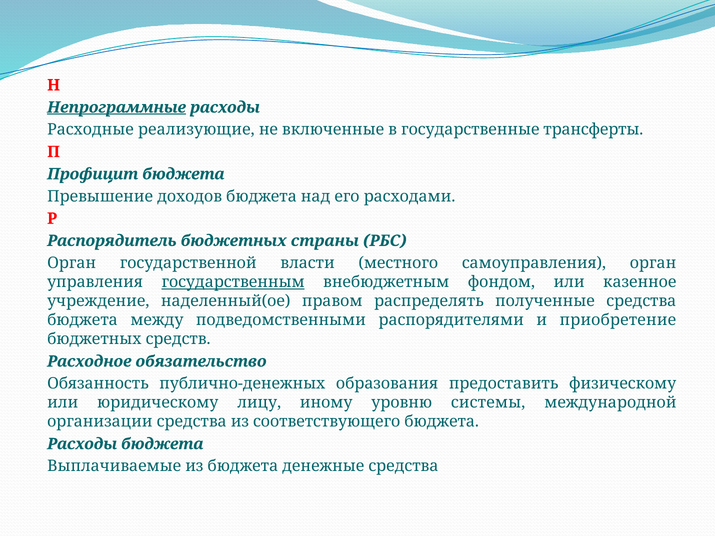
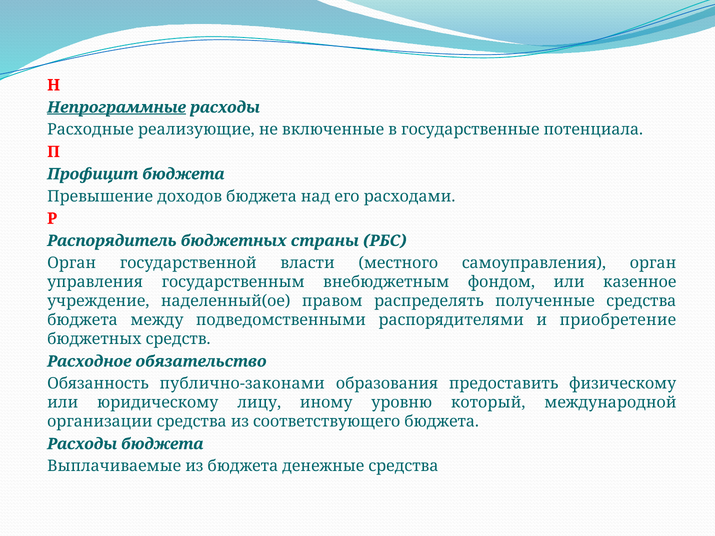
трансферты: трансферты -> потенциала (593, 130)
государственным underline: present -> none (233, 282)
публично-денежных: публично-денежных -> публично-законами (242, 384)
системы: системы -> который (488, 403)
